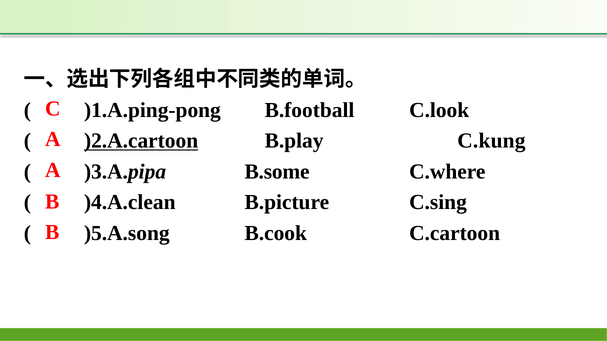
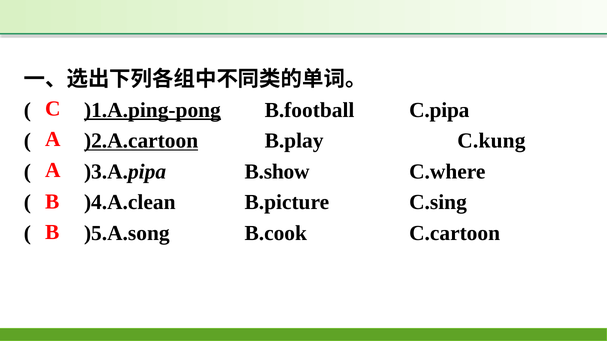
)1.A.ping-pong underline: none -> present (152, 110)
C.look: C.look -> C.pipa (439, 110)
B.some: B.some -> B.show (277, 172)
